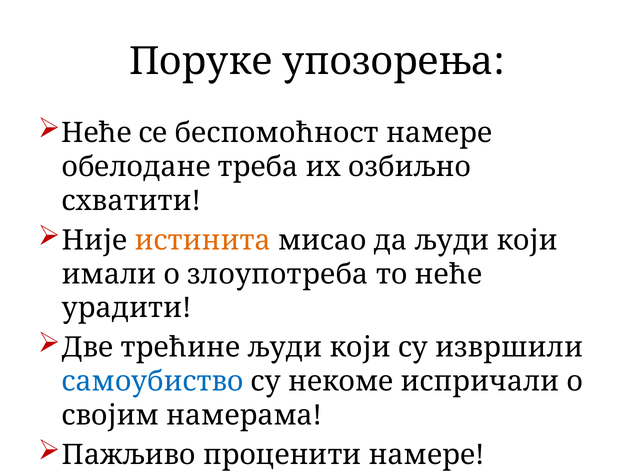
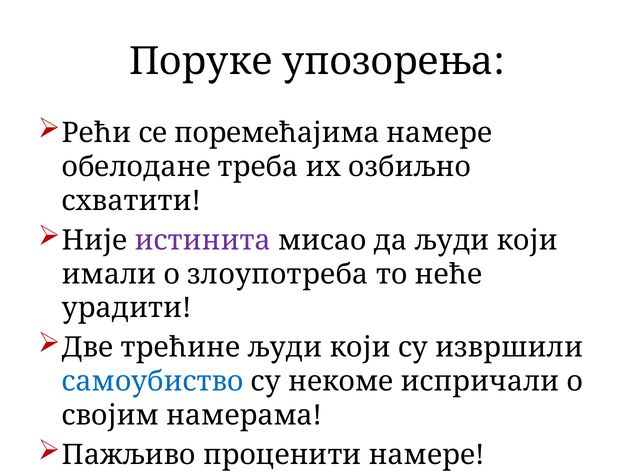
Неће: Неће -> Рећи (97, 133)
беспомоћност: беспомоћност -> поремећајима (277, 133)
истинита colour: orange -> purple (203, 240)
